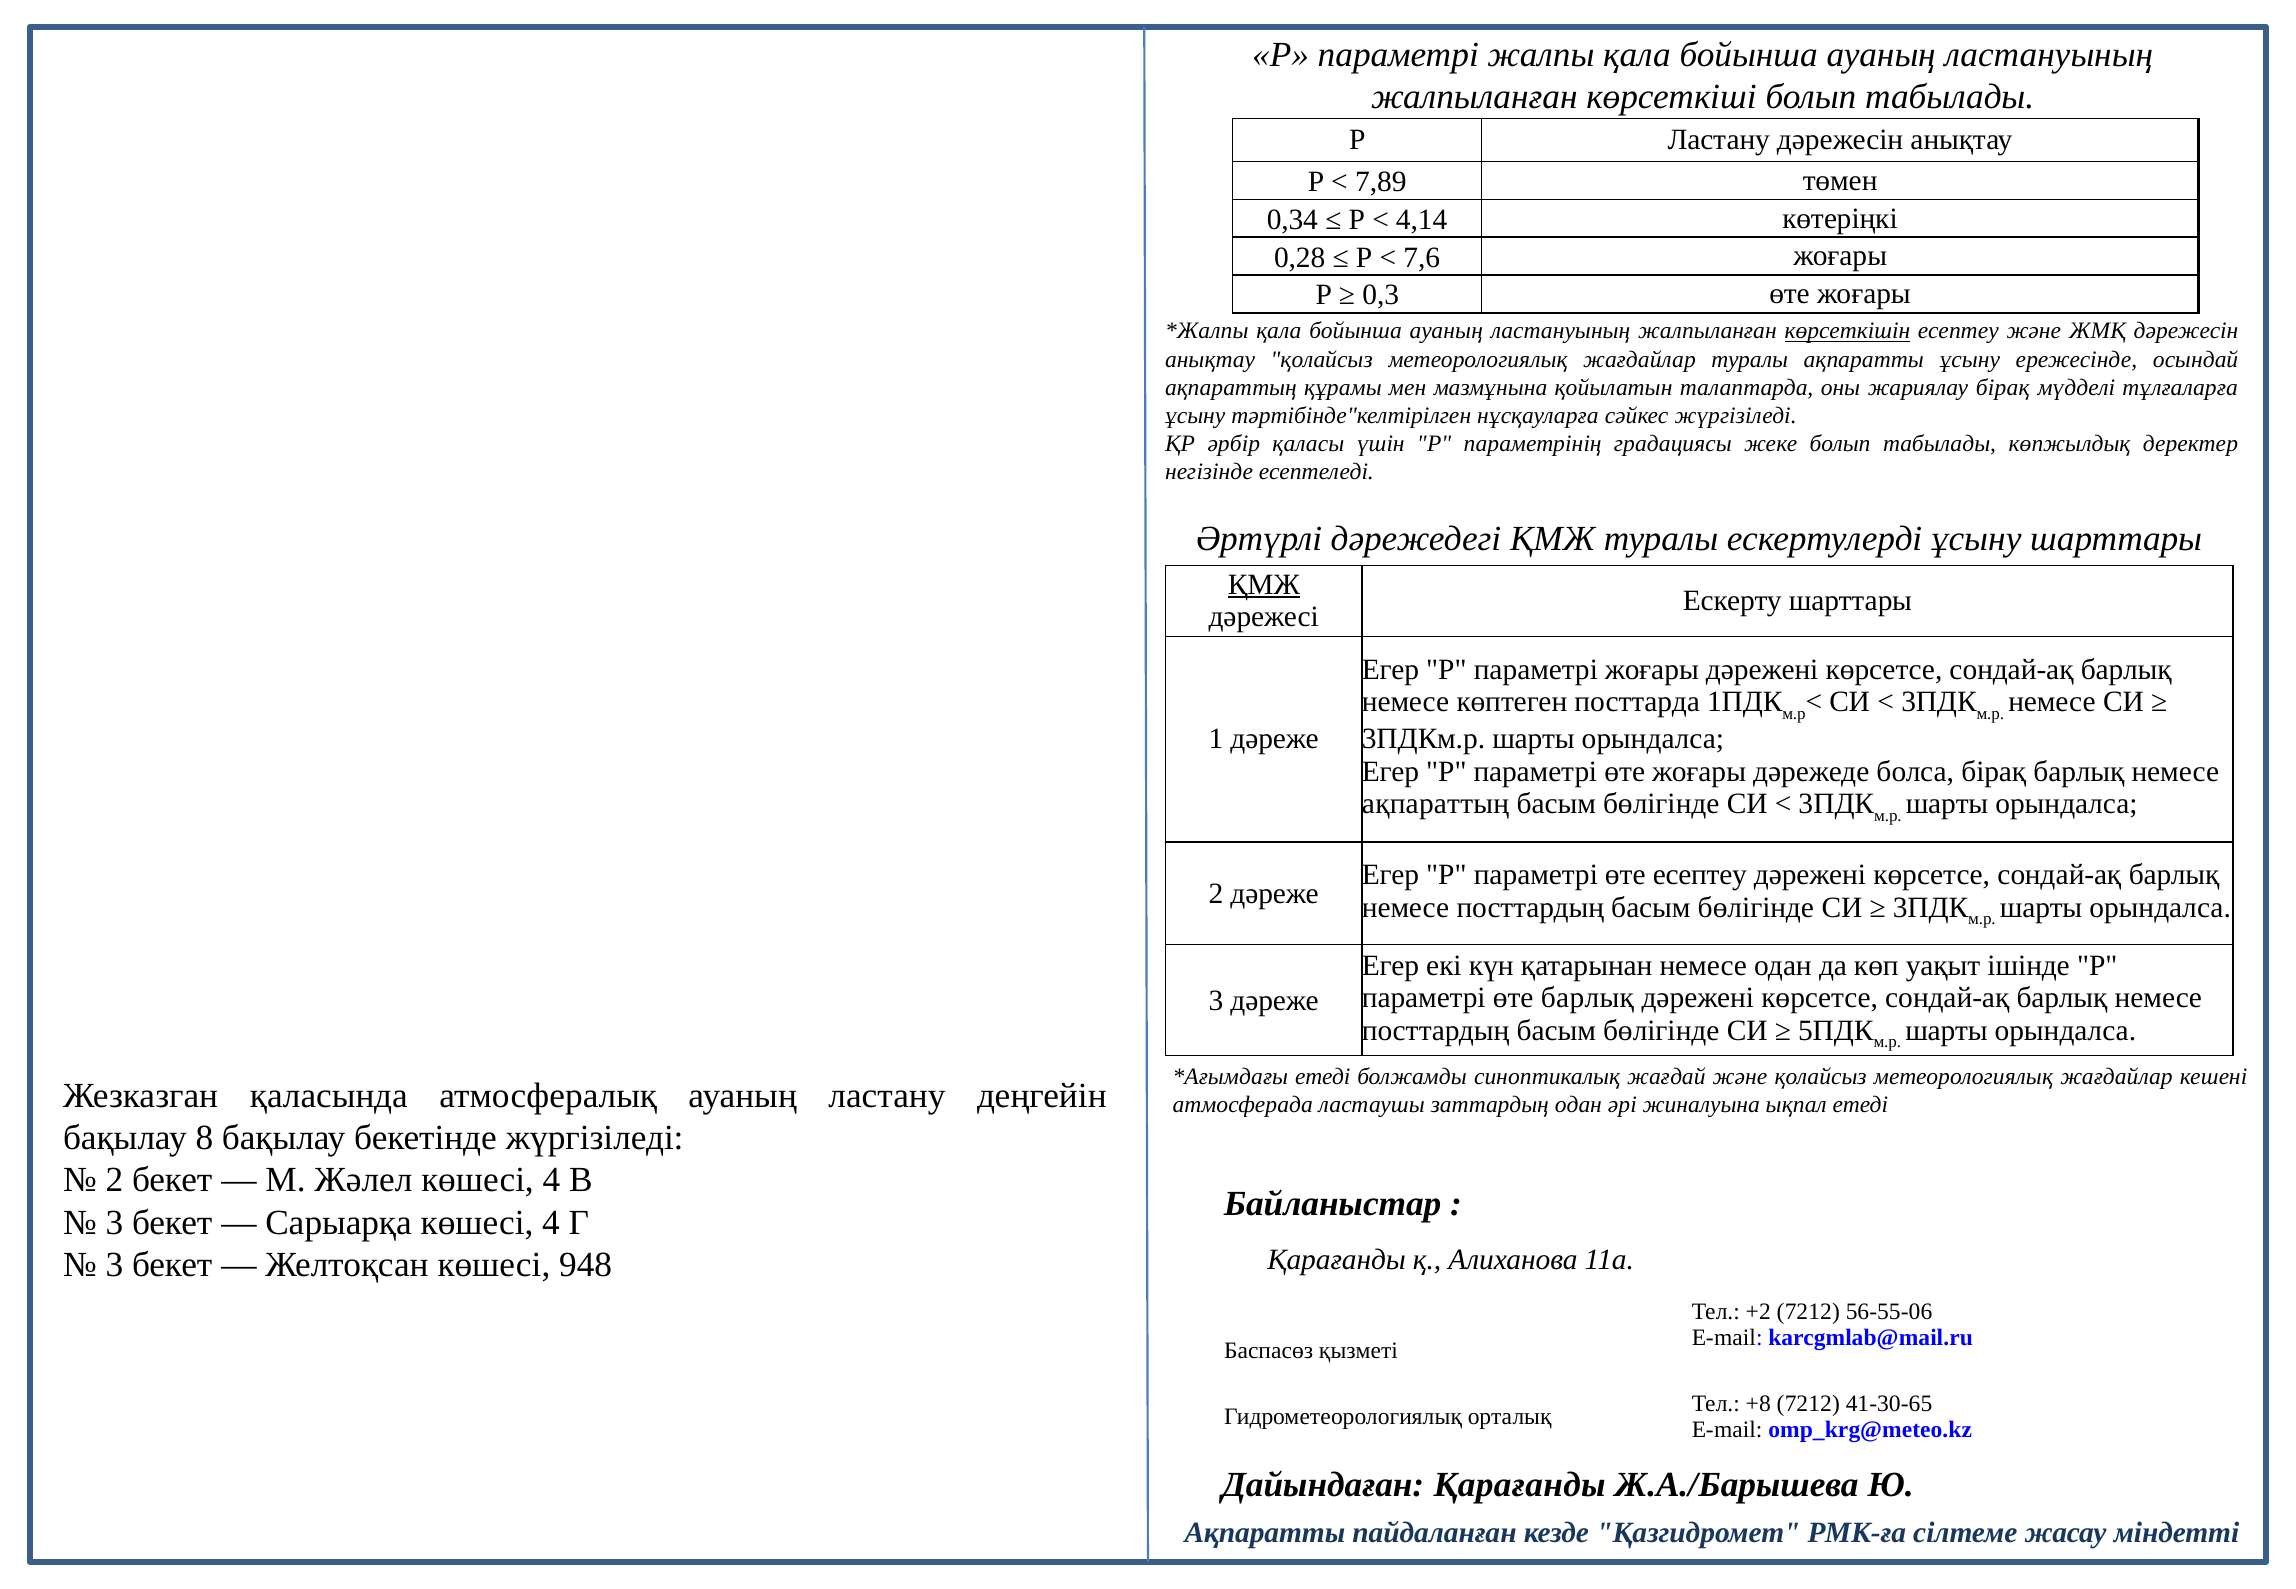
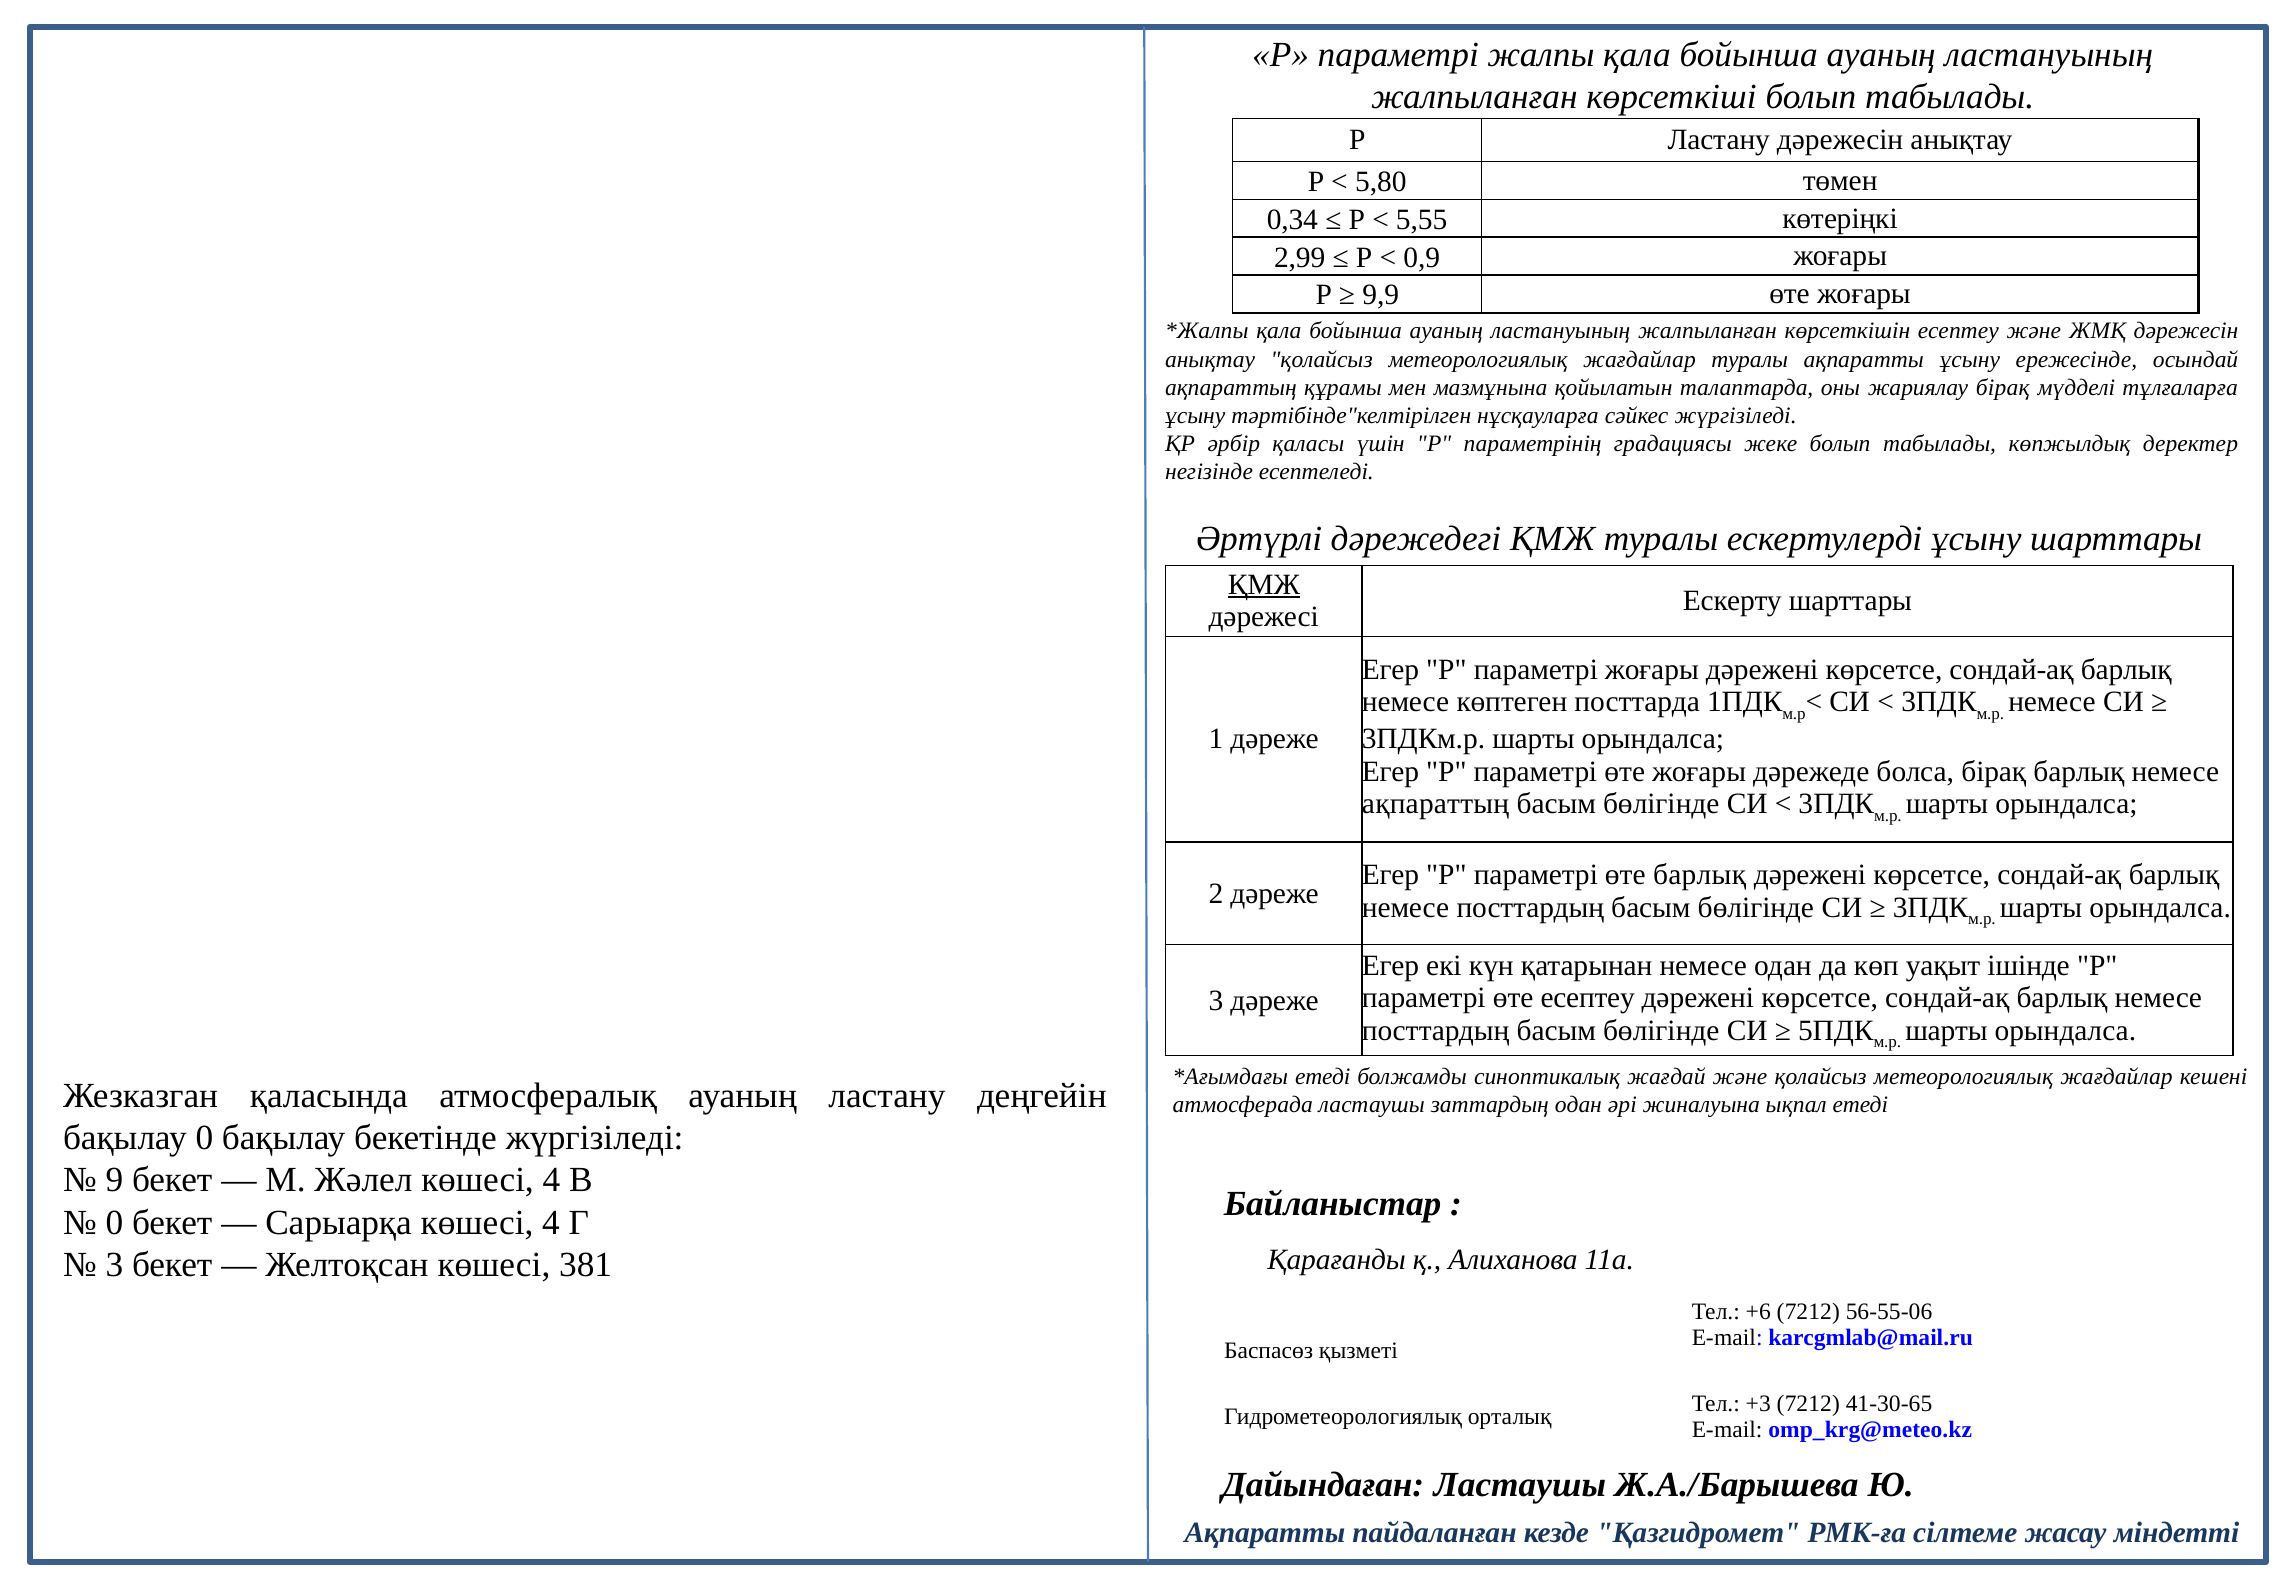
7,89: 7,89 -> 5,80 (1381, 182)
4,14: 4,14 -> 5,55 (1422, 220)
0,28: 0,28 -> 2,99 (1300, 257)
7,6: 7,6 -> 0,9 (1422, 257)
0,3: 0,3 -> 9,9 (1381, 295)
көрсеткішін underline: present -> none (1847, 331)
өте есептеу: есептеу -> барлық (1700, 875)
өте барлық: барлық -> есептеу (1588, 998)
бақылау 8: 8 -> 0 (204, 1138)
2: 2 -> 9 (114, 1181)
3: 3 -> 0 (114, 1223)
948: 948 -> 381 (586, 1265)
+2: +2 -> +6 (1758, 1312)
+8: +8 -> +3 (1758, 1404)
Дайындаған Қарағанды: Қарағанды -> Ластаушы (1520, 1486)
